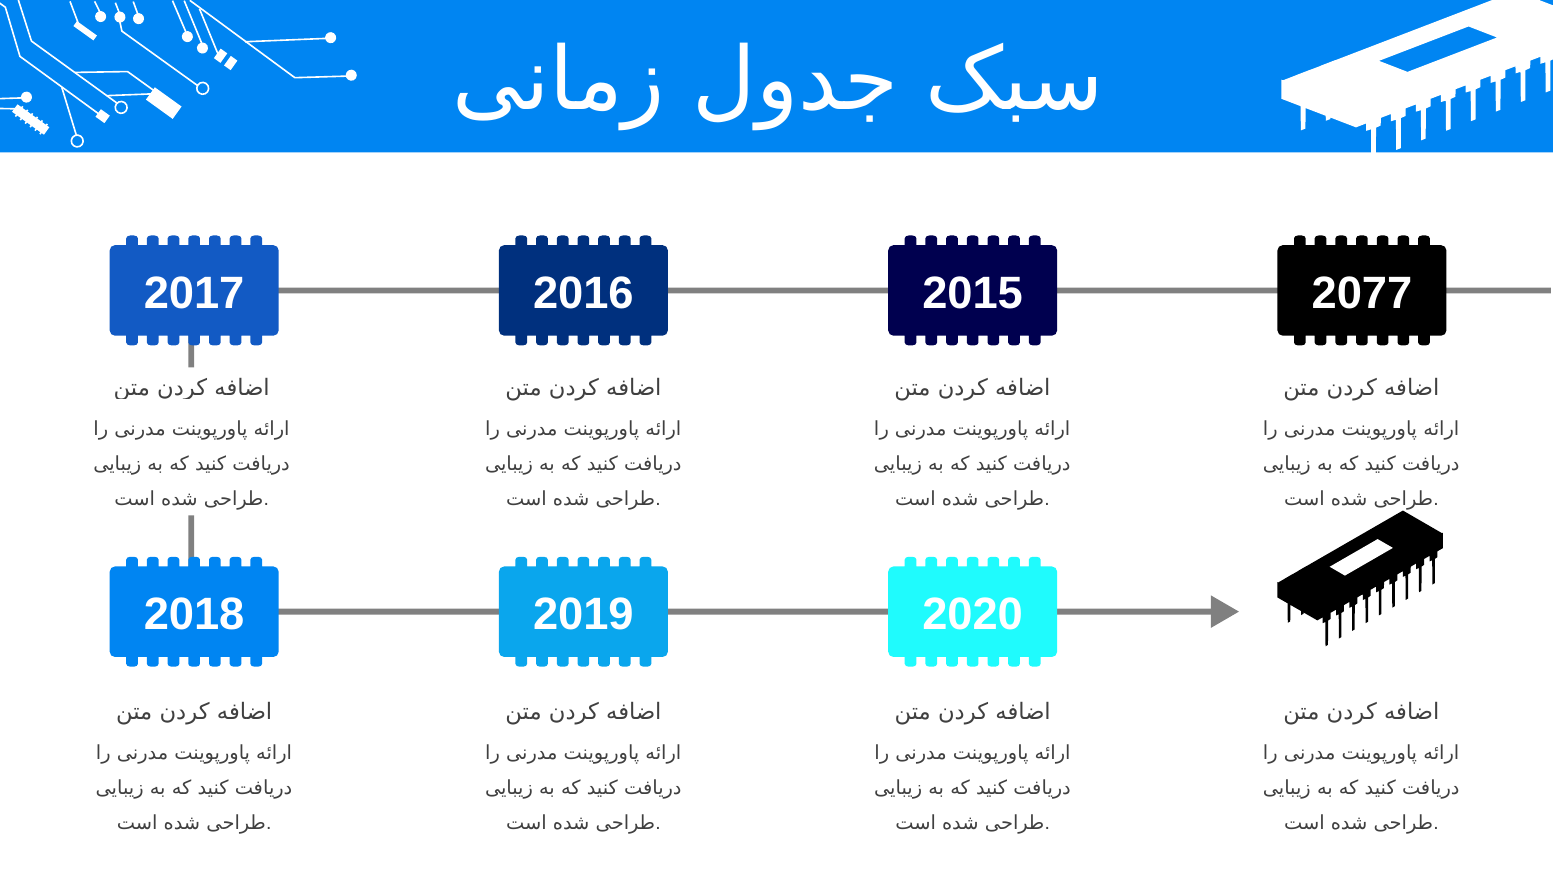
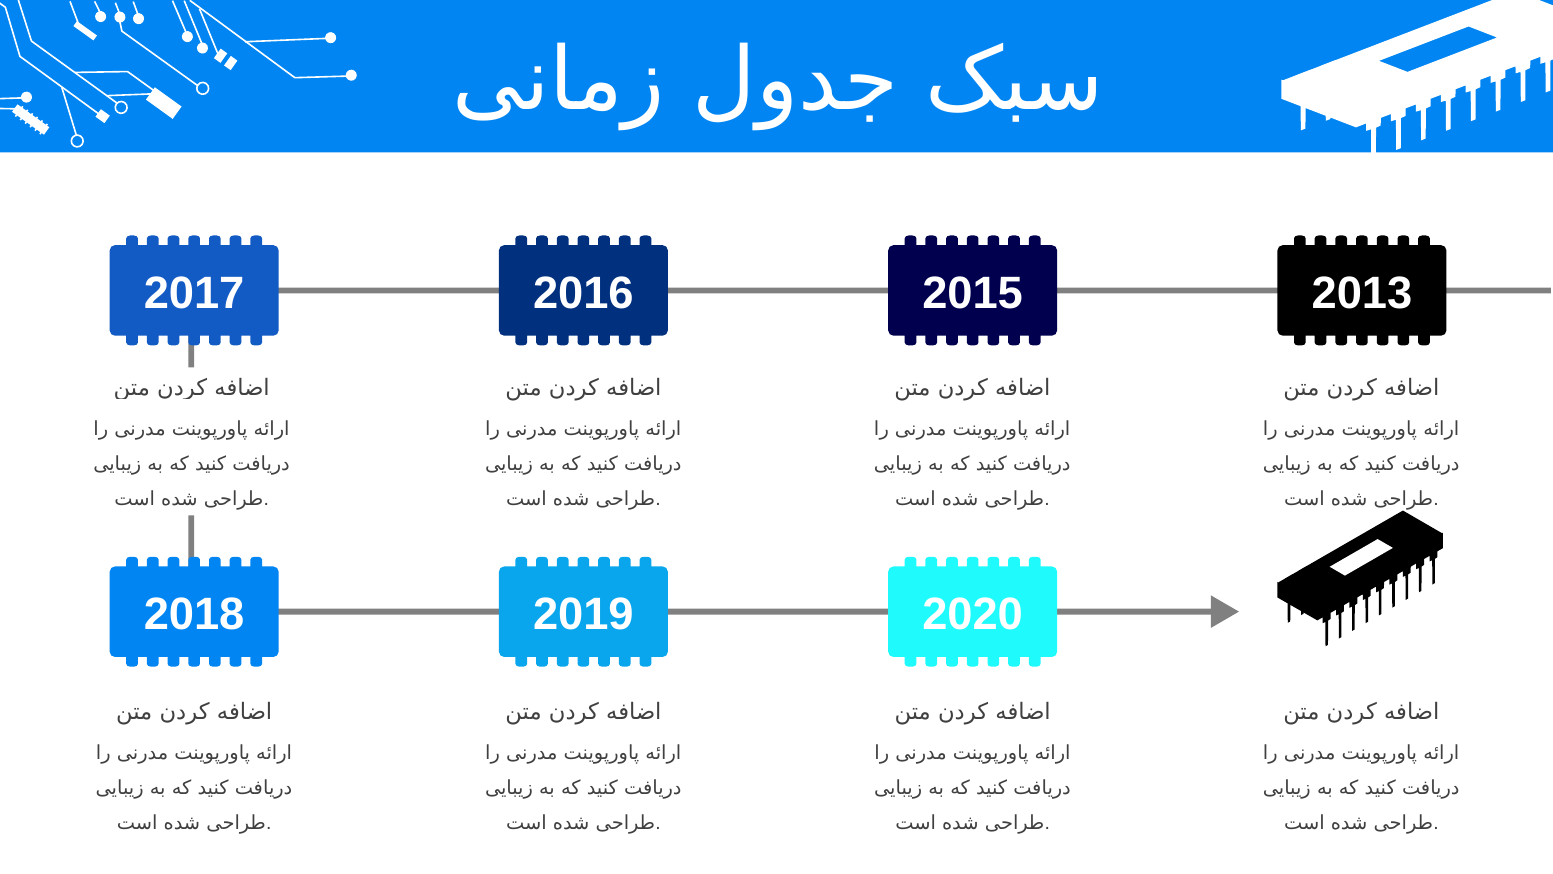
2077: 2077 -> 2013 (1362, 293)
